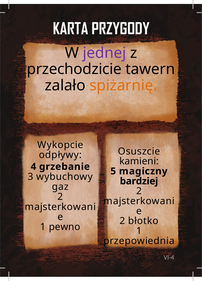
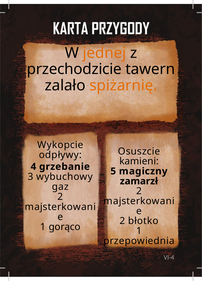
jednej colour: purple -> orange (104, 53)
bardziej: bardziej -> zamarzł (139, 181)
pewno: pewno -> gorąco (65, 227)
